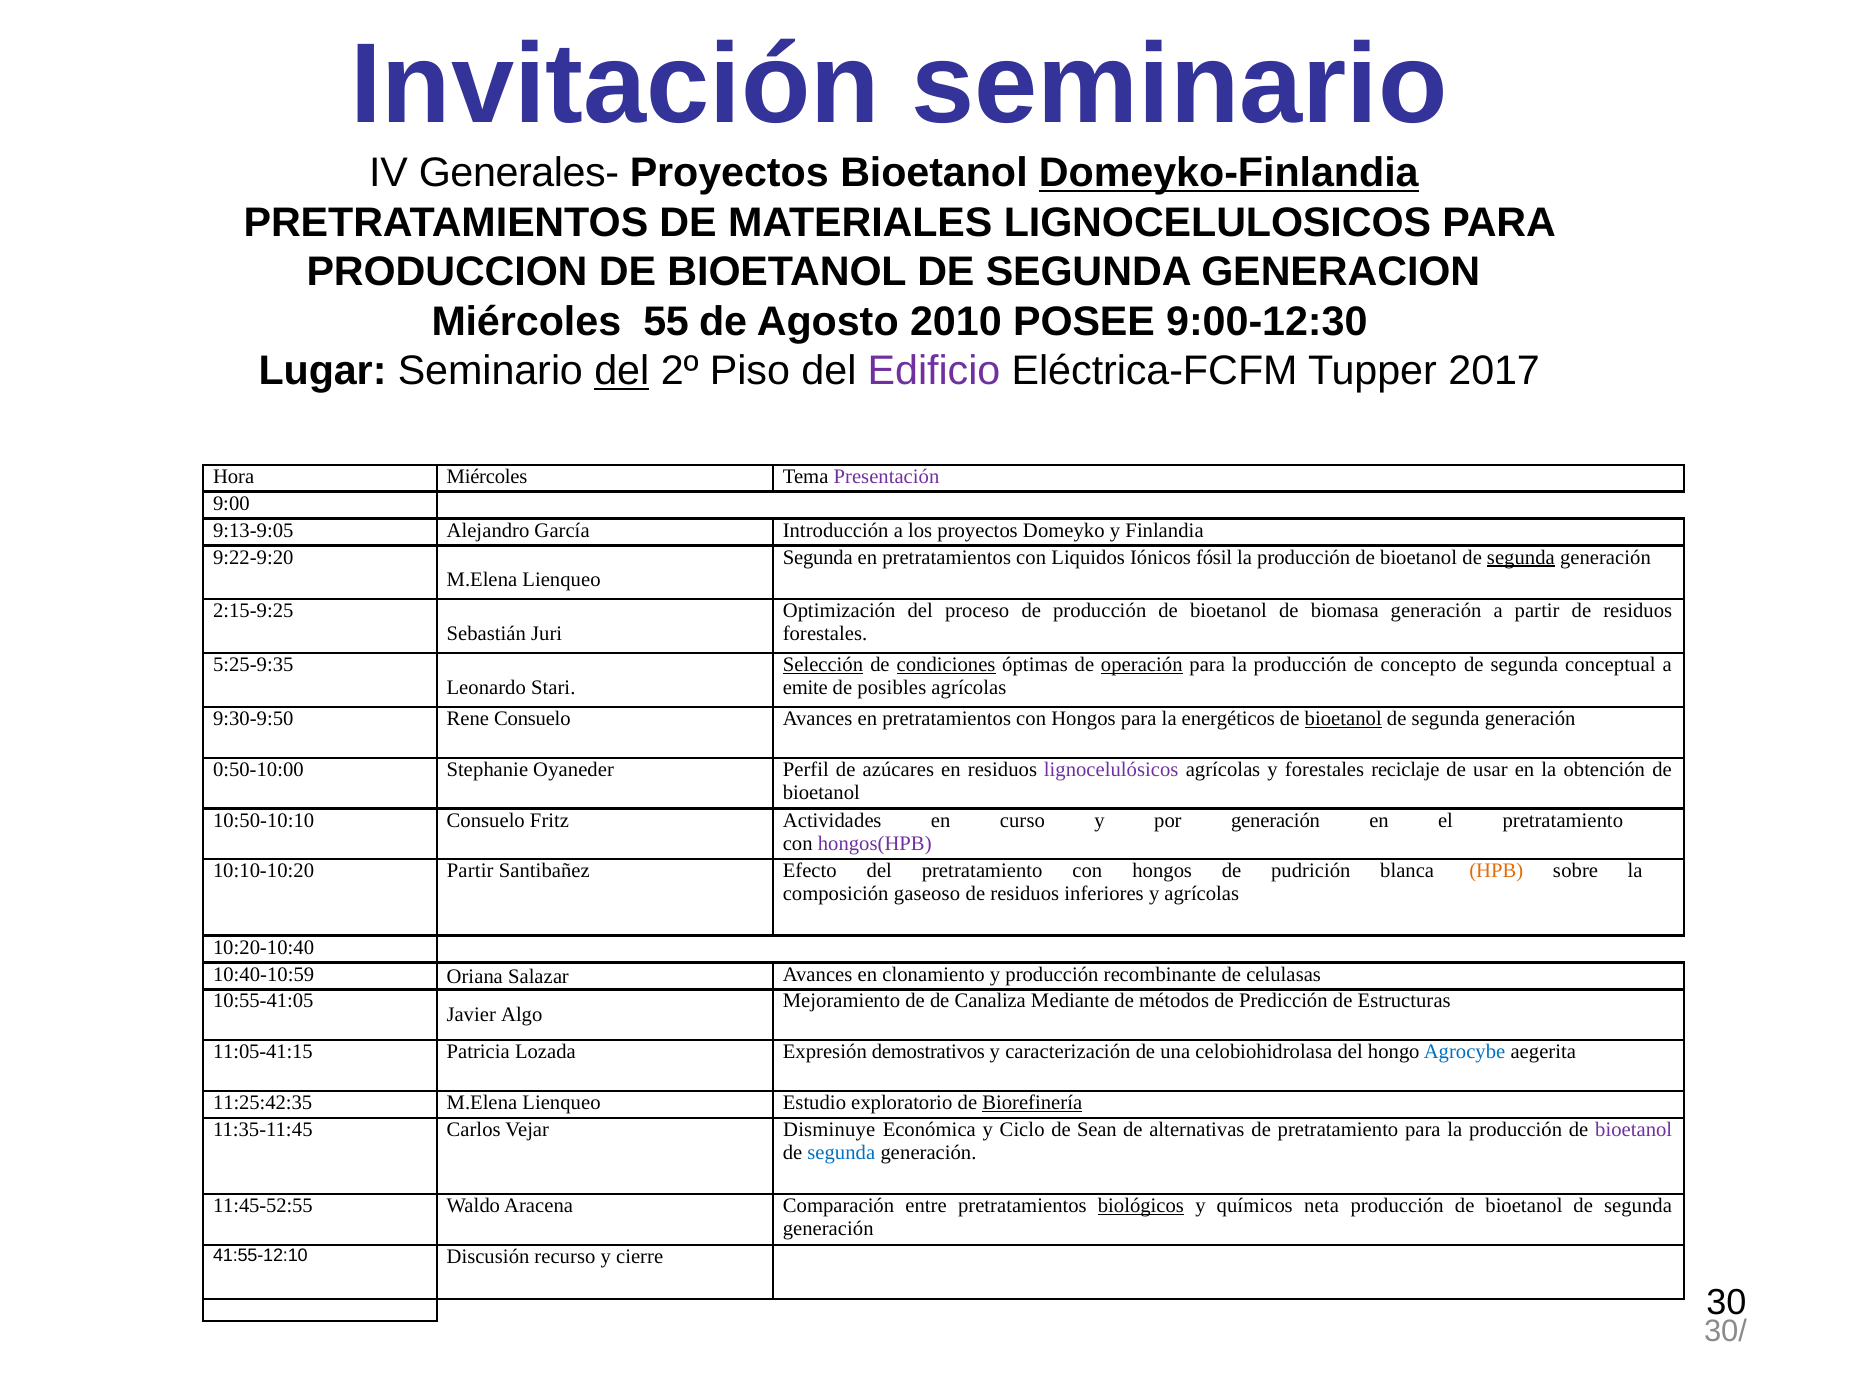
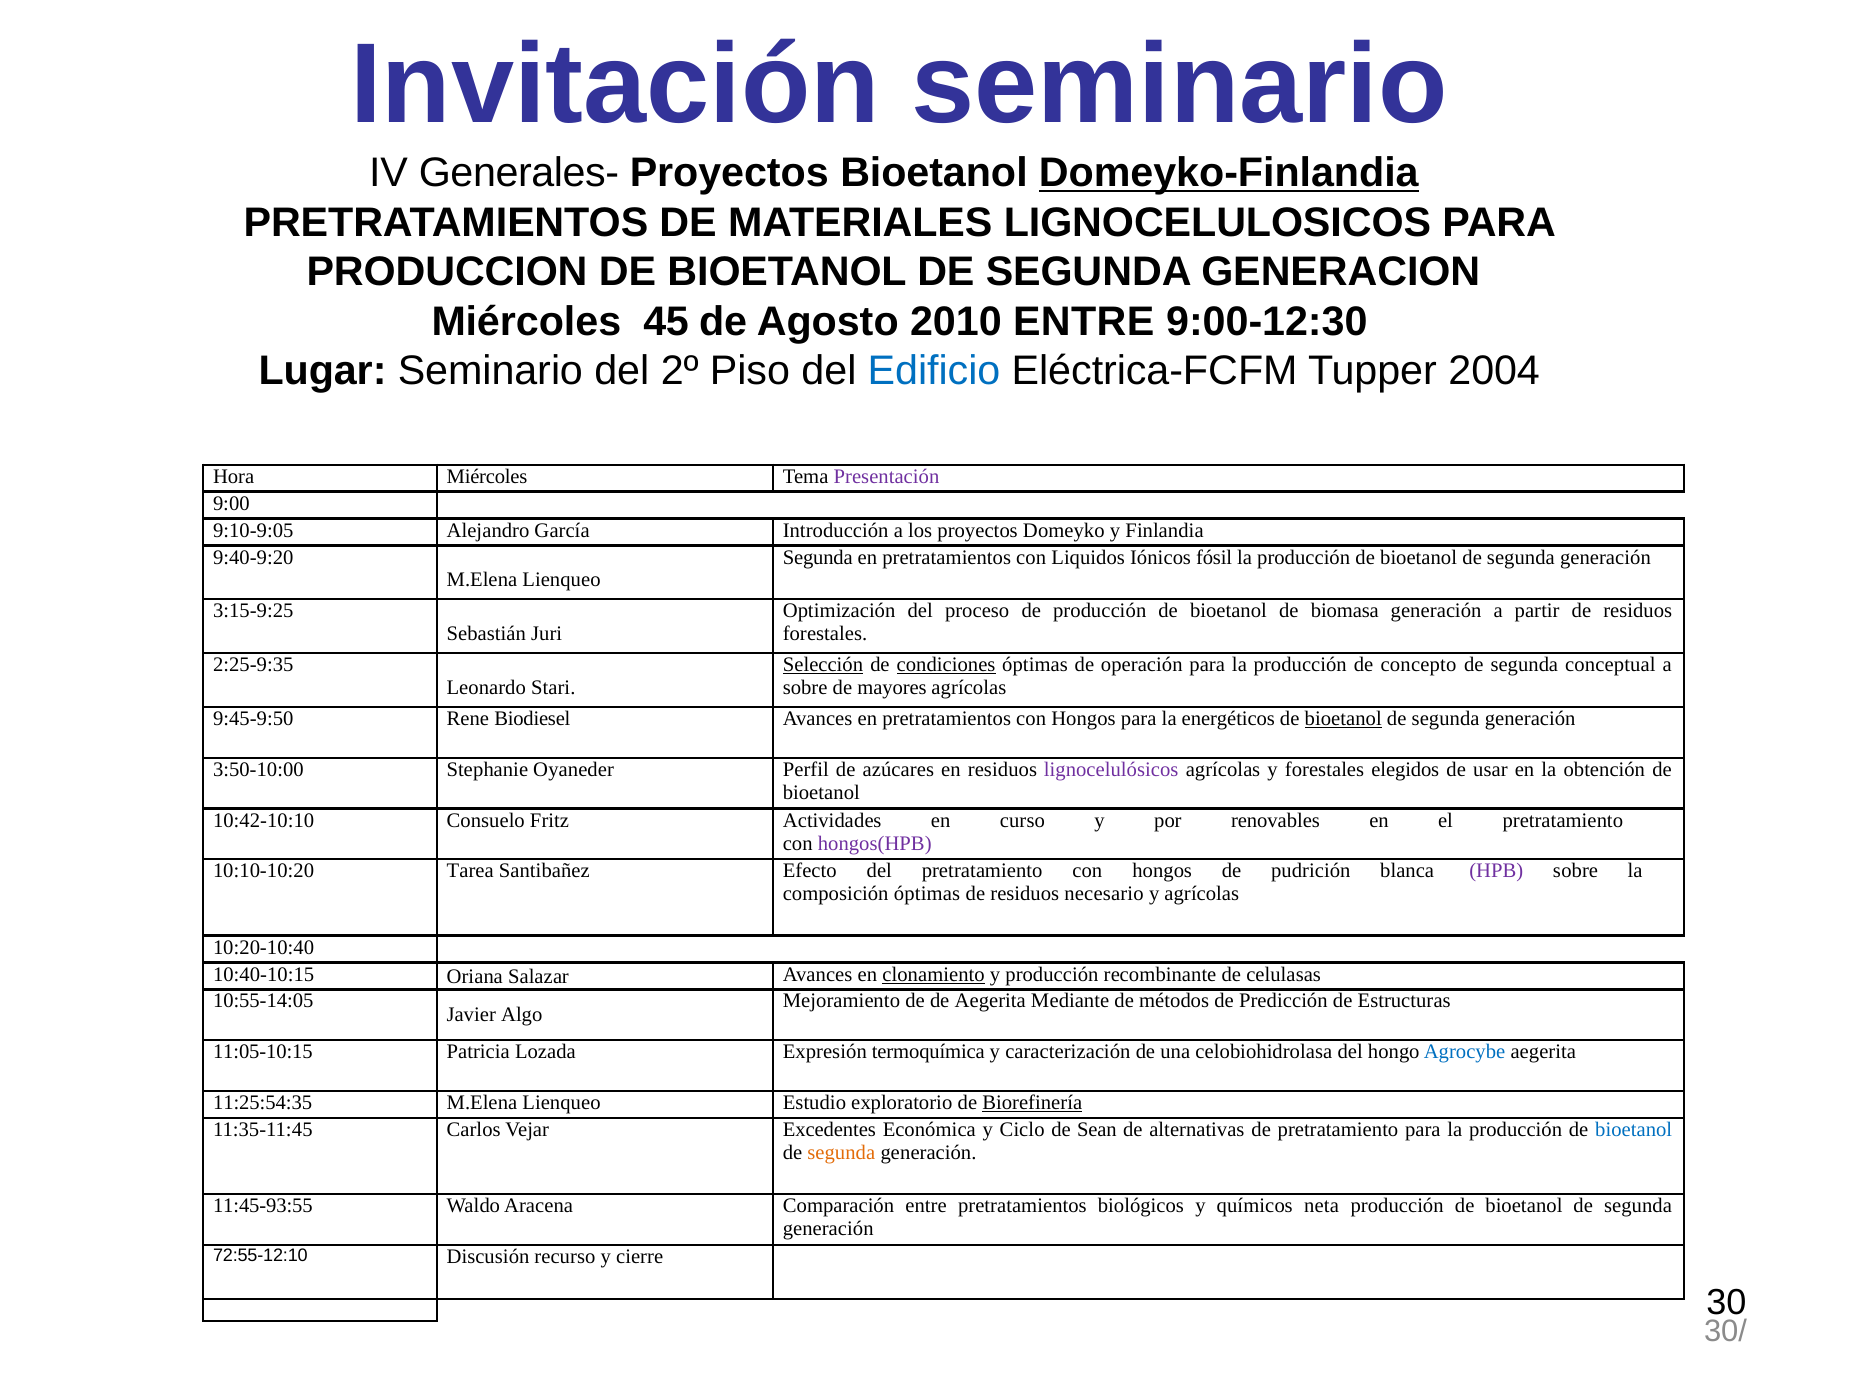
55: 55 -> 45 (666, 322)
2010 POSEE: POSEE -> ENTRE (1084, 322)
del underline: present -> none (622, 371)
Edificio colour: purple -> blue (934, 371)
2017: 2017 -> 2004 (1494, 371)
9:13-9:05: 9:13-9:05 -> 9:10-9:05 (253, 530)
9:22-9:20: 9:22-9:20 -> 9:40-9:20 (253, 557)
segunda underline: present -> none (1521, 557)
2:15-9:25: 2:15-9:25 -> 3:15-9:25 (253, 611)
5:25-9:35: 5:25-9:35 -> 2:25-9:35 (253, 665)
operación underline: present -> none (1142, 665)
emite: emite -> sobre (805, 688)
posibles: posibles -> mayores (892, 688)
9:30-9:50: 9:30-9:50 -> 9:45-9:50 (253, 719)
Rene Consuelo: Consuelo -> Biodiesel (532, 719)
0:50-10:00: 0:50-10:00 -> 3:50-10:00 (258, 769)
reciclaje: reciclaje -> elegidos (1405, 769)
10:50-10:10: 10:50-10:10 -> 10:42-10:10 (264, 820)
por generación: generación -> renovables (1275, 820)
10:10-10:20 Partir: Partir -> Tarea (470, 871)
HPB colour: orange -> purple (1496, 871)
composición gaseoso: gaseoso -> óptimas (927, 894)
inferiores: inferiores -> necesario (1104, 894)
10:40-10:59: 10:40-10:59 -> 10:40-10:15 (264, 974)
clonamiento underline: none -> present (934, 974)
10:55-41:05: 10:55-41:05 -> 10:55-14:05 (263, 1001)
de Canaliza: Canaliza -> Aegerita (990, 1001)
11:05-41:15: 11:05-41:15 -> 11:05-10:15 (263, 1052)
demostrativos: demostrativos -> termoquímica (928, 1052)
11:25:42:35: 11:25:42:35 -> 11:25:54:35 (263, 1102)
Disminuye: Disminuye -> Excedentes (829, 1129)
bioetanol colour: purple -> blue (1634, 1129)
segunda colour: blue -> orange (841, 1152)
11:45-52:55: 11:45-52:55 -> 11:45-93:55 (263, 1205)
biológicos underline: present -> none (1141, 1205)
41:55-12:10: 41:55-12:10 -> 72:55-12:10 (260, 1255)
